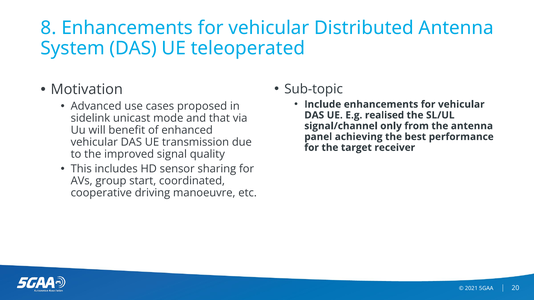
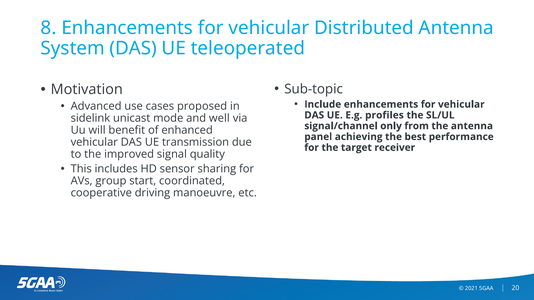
realised: realised -> profiles (384, 115)
that: that -> well (219, 118)
